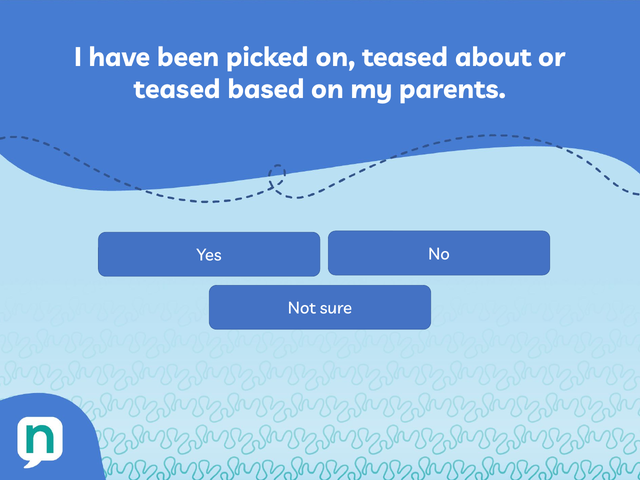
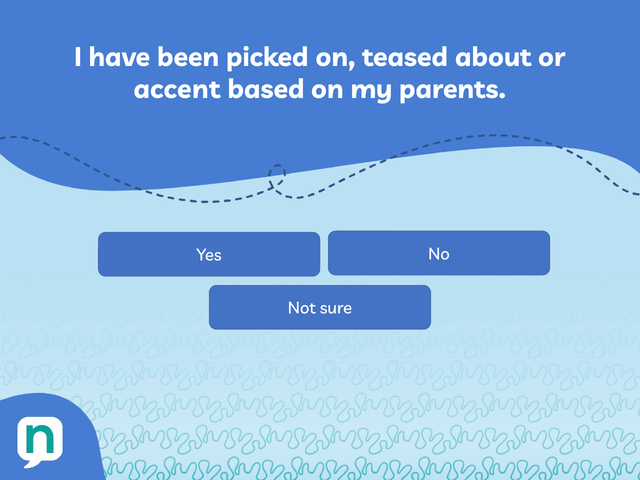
teased: teased -> accent (177, 90)
